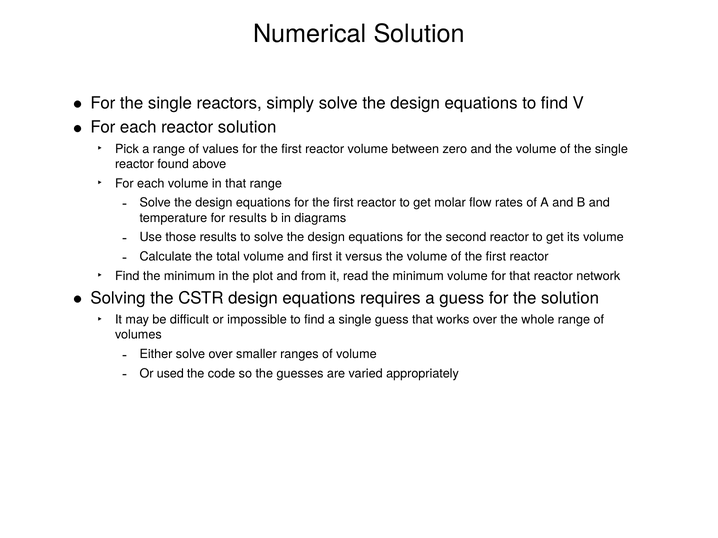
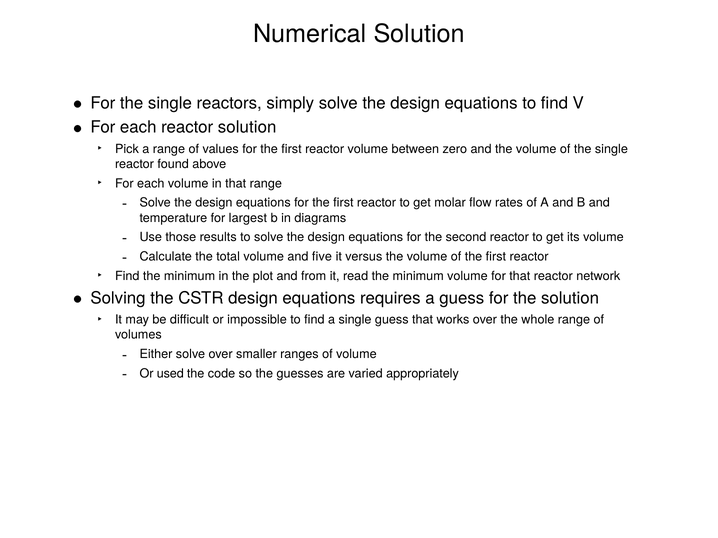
for results: results -> largest (248, 218)
and first: first -> five (322, 257)
